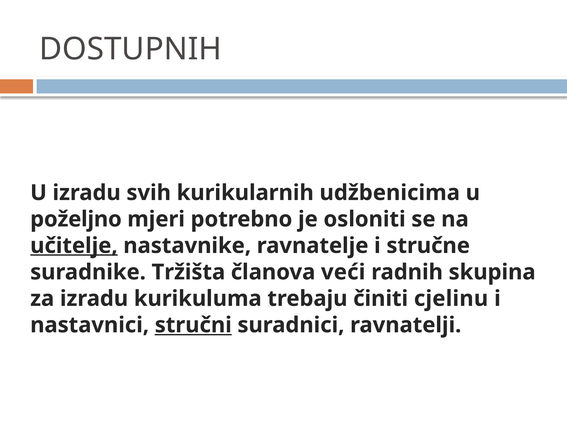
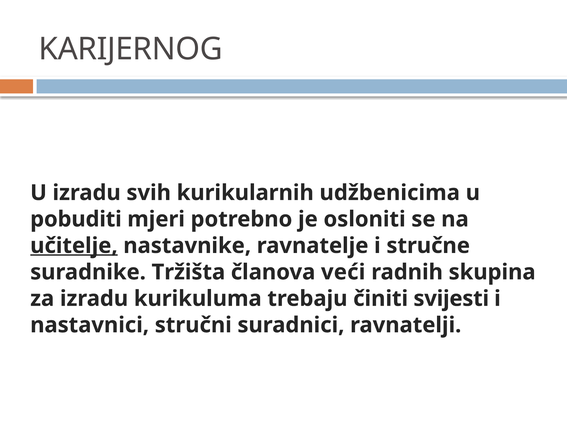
DOSTUPNIH: DOSTUPNIH -> KARIJERNOG (131, 49)
poželjno: poželjno -> pobuditi (76, 219)
cjelinu: cjelinu -> svijesti (451, 299)
stručni underline: present -> none (193, 325)
